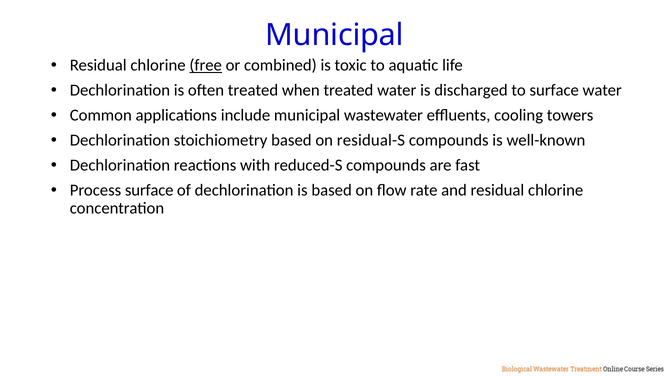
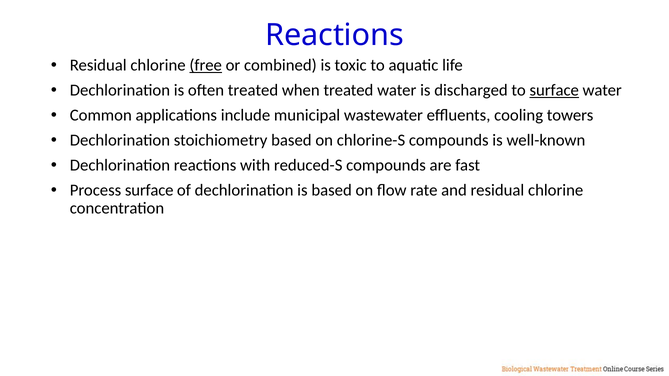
Municipal: Municipal -> Reactions (334, 35)
surface underline: none -> present (554, 90)
residual-S: residual-S -> chlorine-S (371, 140)
